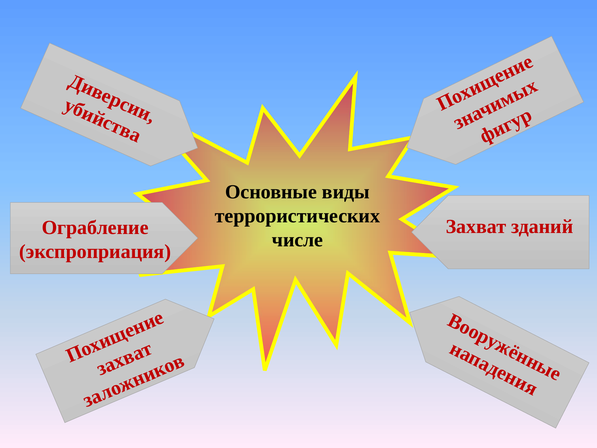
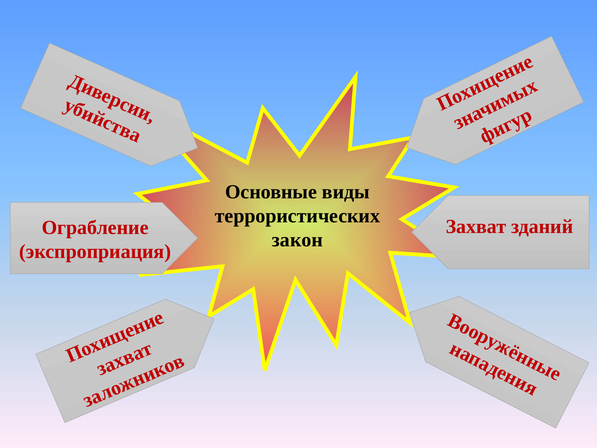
числе: числе -> закон (297, 240)
